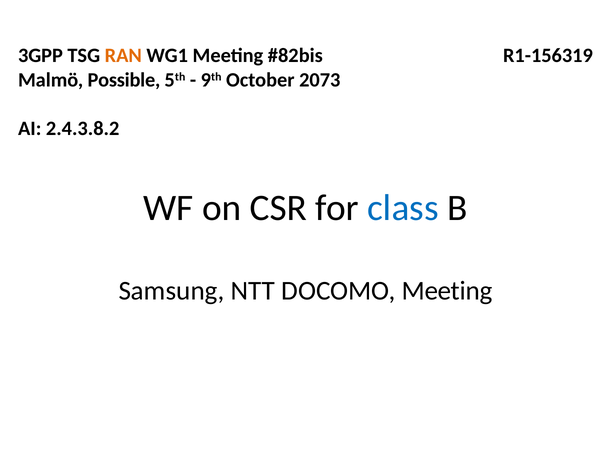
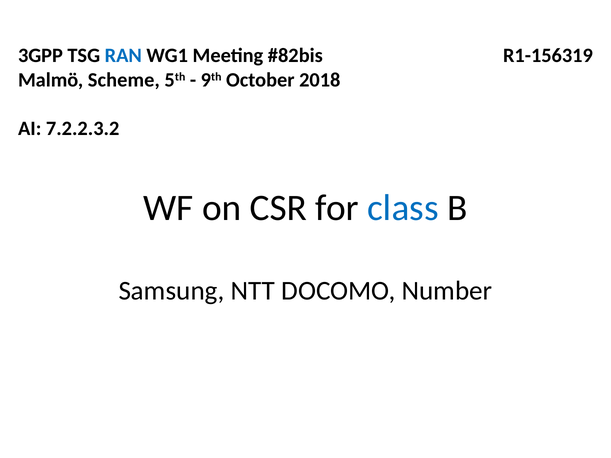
RAN colour: orange -> blue (123, 56)
Possible: Possible -> Scheme (124, 80)
2073: 2073 -> 2018 (320, 80)
2.4.3.8.2: 2.4.3.8.2 -> 7.2.2.3.2 (83, 129)
DOCOMO Meeting: Meeting -> Number (447, 291)
